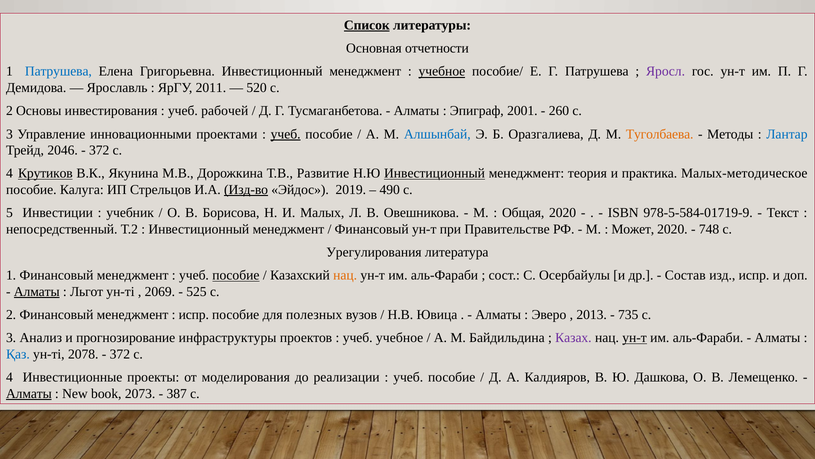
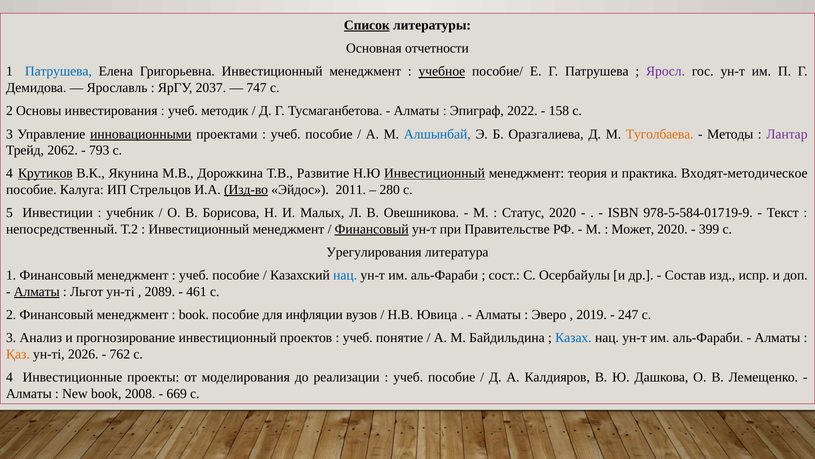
2011: 2011 -> 2037 (211, 88)
520: 520 -> 747 (257, 88)
рабочей: рабочей -> методик (225, 111)
2001: 2001 -> 2022 (522, 111)
260: 260 -> 158 (559, 111)
инновационными underline: none -> present (141, 134)
учеб underline: present -> none (286, 134)
Лантар colour: blue -> purple (787, 134)
2046: 2046 -> 2062 (63, 150)
372: 372 -> 793 (99, 150)
Малых-методическое: Малых-методическое -> Входят-методическое (744, 173)
2019: 2019 -> 2011 (351, 190)
490: 490 -> 280 (390, 190)
Общая: Общая -> Статус (523, 213)
Финансовый underline: none -> present (372, 229)
748: 748 -> 399 (709, 229)
пособие underline: present -> none (236, 275)
нац colour: orange -> blue (345, 275)
2069: 2069 -> 2089 (160, 291)
525: 525 -> 461 (196, 291)
испр: испр -> book (194, 314)
полезных: полезных -> инфляции (314, 314)
2013: 2013 -> 2019 (592, 314)
735: 735 -> 247 (628, 314)
прогнозирование инфраструктуры: инфраструктуры -> инвестиционный (228, 338)
учеб учебное: учебное -> понятие (400, 338)
Казах colour: purple -> blue (573, 338)
ун-т underline: present -> none (635, 338)
Қаз colour: blue -> orange (18, 354)
2078: 2078 -> 2026 (83, 354)
372: 372 -> 762 (120, 354)
Алматы underline: present -> none (29, 393)
2073: 2073 -> 2008 (140, 393)
387: 387 -> 669 (177, 393)
